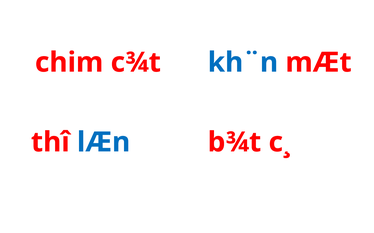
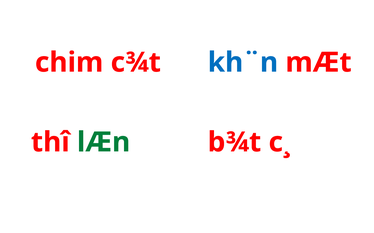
lÆn colour: blue -> green (104, 143)
